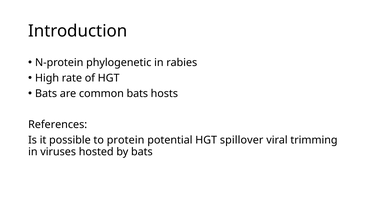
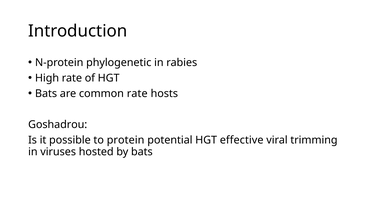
common bats: bats -> rate (137, 93)
References: References -> Goshadrou (58, 124)
spillover: spillover -> effective (242, 140)
